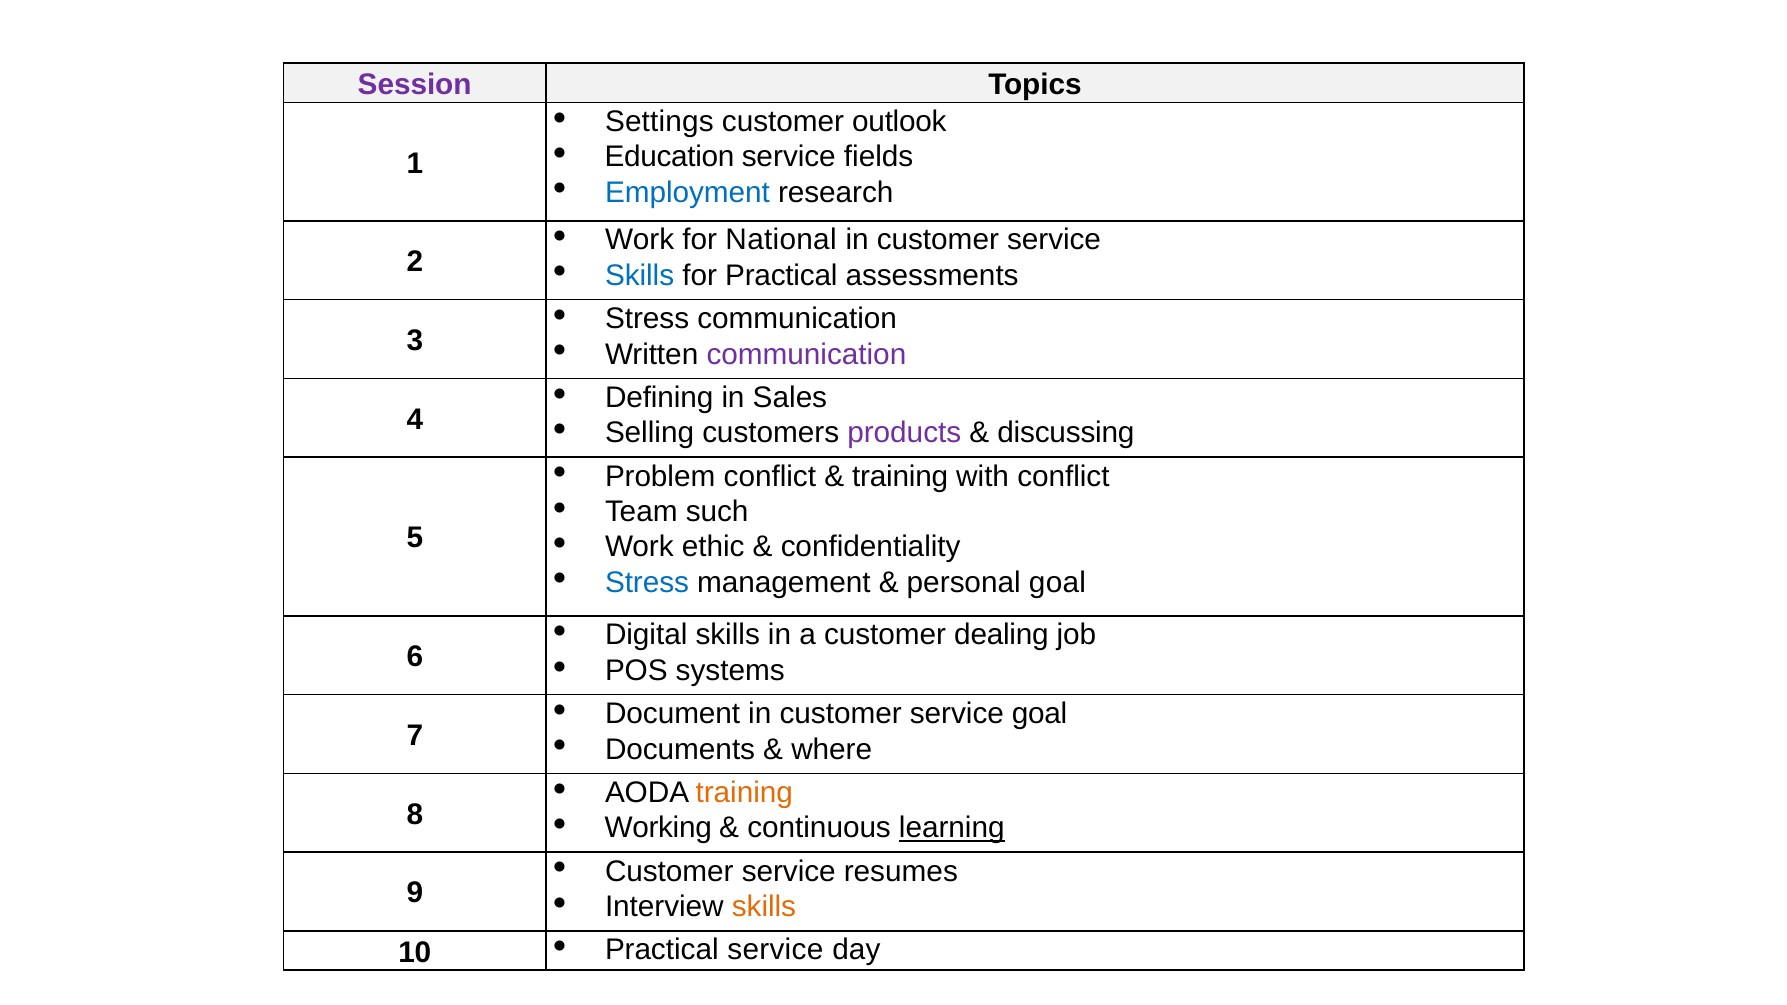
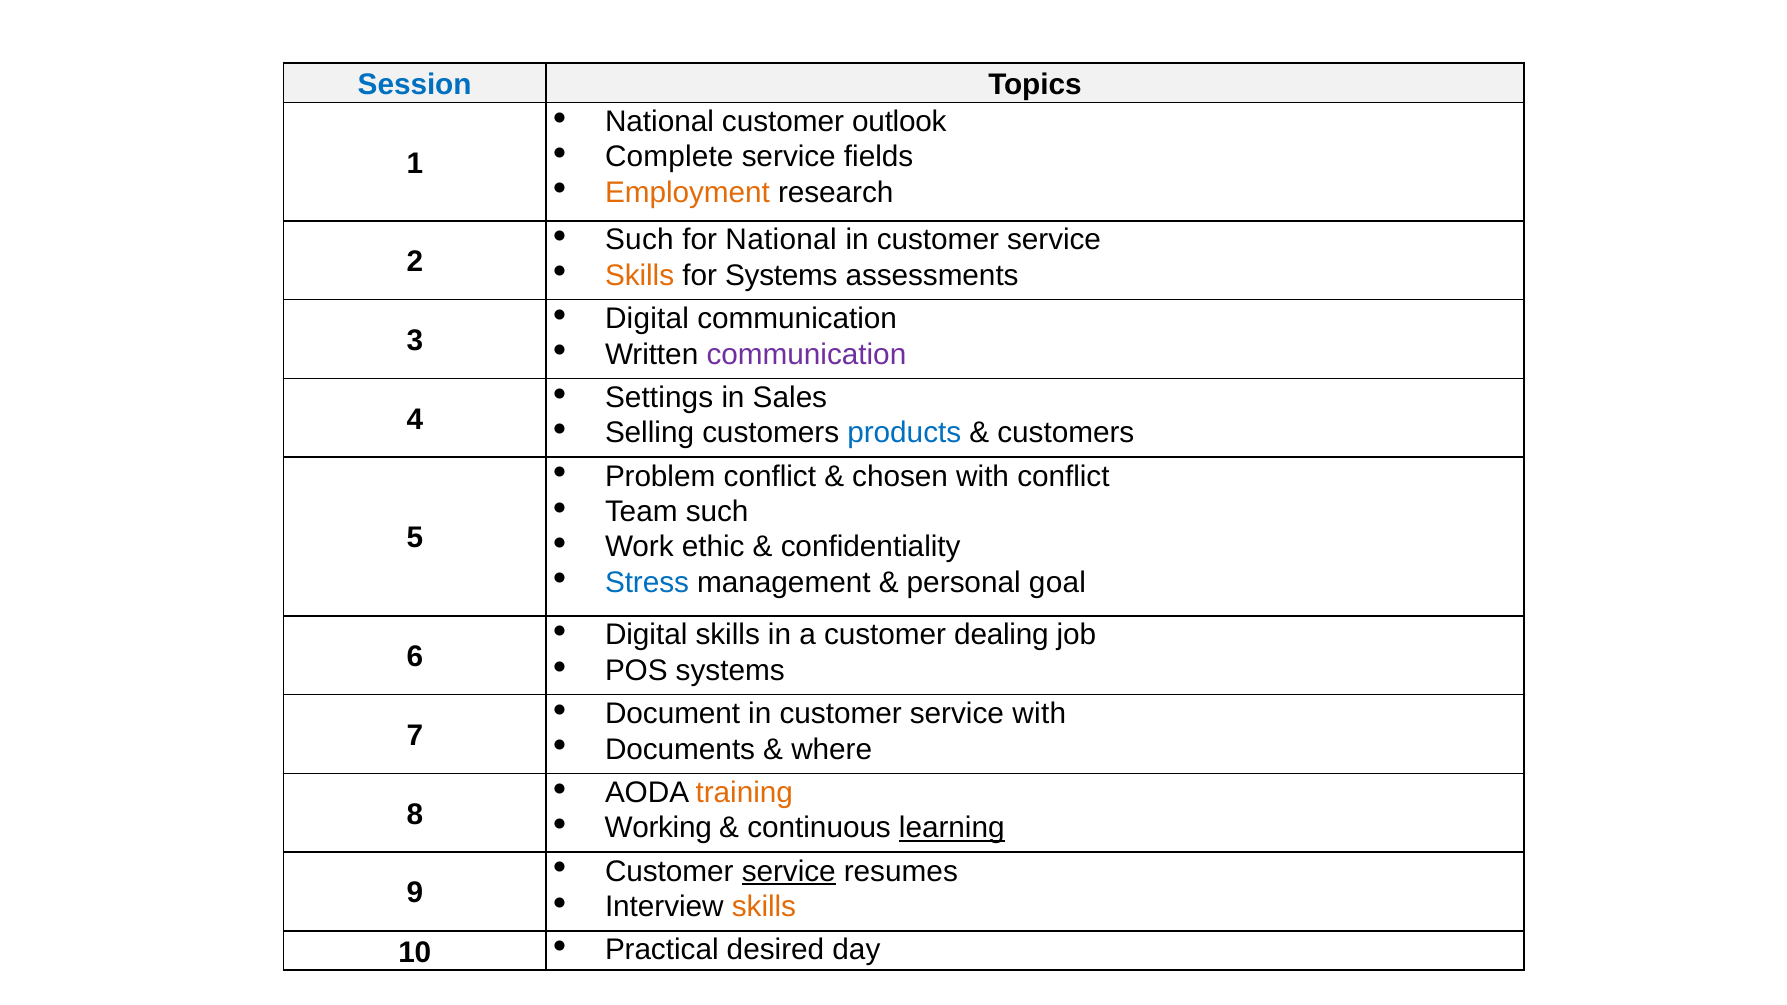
Session colour: purple -> blue (415, 84)
Settings: Settings -> National (659, 122)
Education: Education -> Complete (669, 157)
Employment colour: blue -> orange (687, 192)
Work: Work -> Such (639, 240)
Skills colour: blue -> orange (640, 275)
for Practical: Practical -> Systems (781, 275)
Stress: Stress -> Digital (647, 319)
Defining: Defining -> Settings (659, 398)
products colour: purple -> blue (904, 433)
discussing: discussing -> customers (1066, 433)
training: training -> chosen (900, 476)
service goal: goal -> with (1039, 714)
service underline: none -> present (789, 872)
Practical service: service -> desired (776, 950)
